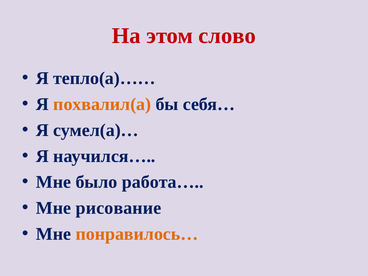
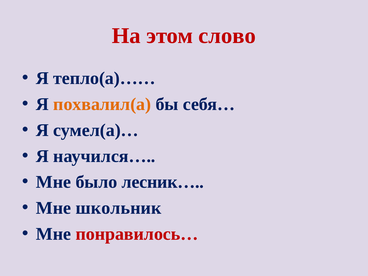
работа…: работа… -> лесник… (163, 182)
рисование: рисование -> школьник (119, 208)
понравилось… colour: orange -> red (137, 234)
